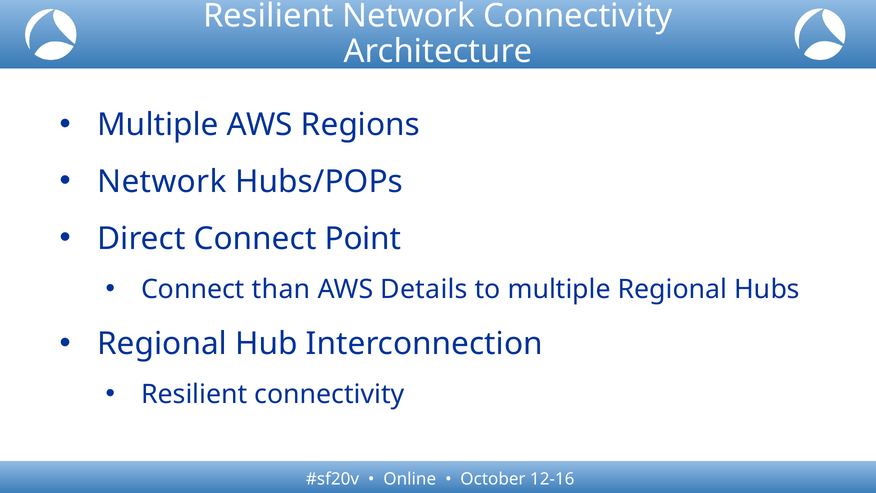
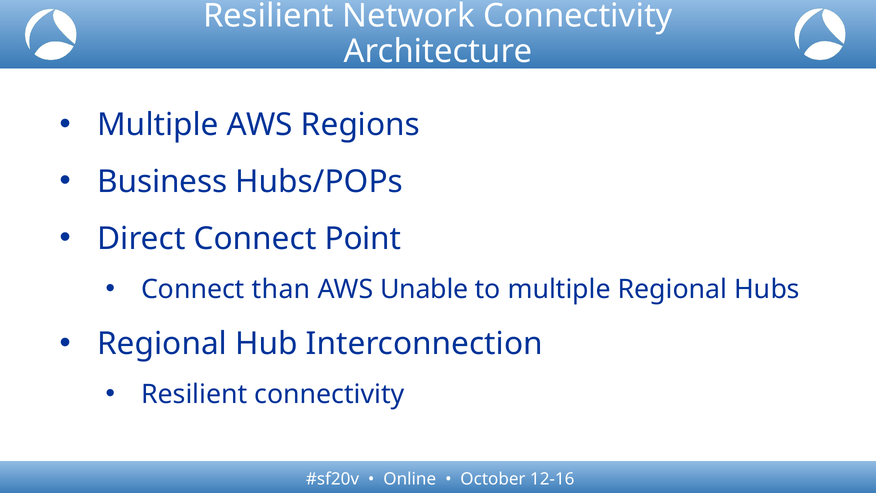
Network: Network -> Business (162, 182)
Details: Details -> Unable (424, 289)
